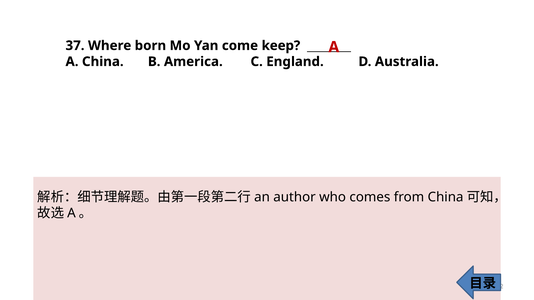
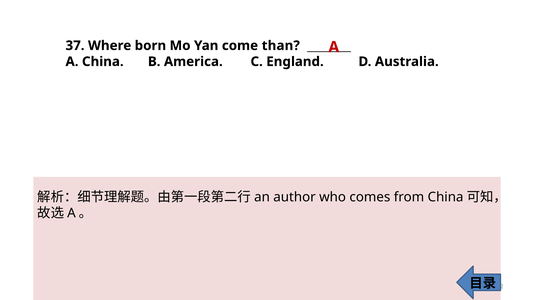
keep: keep -> than (281, 46)
